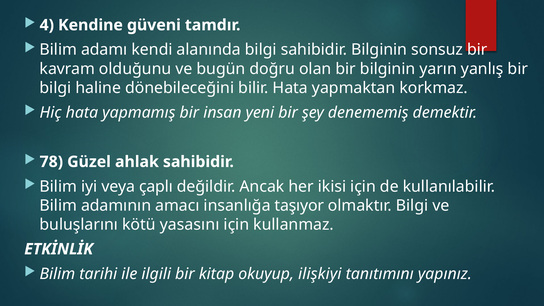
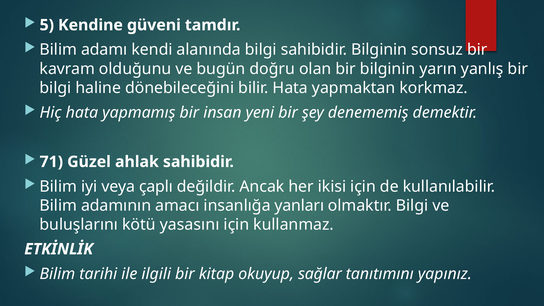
4: 4 -> 5 (47, 25)
78: 78 -> 71 (51, 162)
taşıyor: taşıyor -> yanları (299, 205)
ilişkiyi: ilişkiyi -> sağlar (320, 274)
